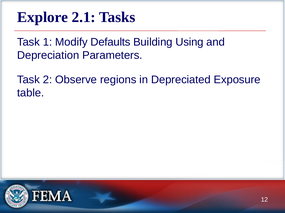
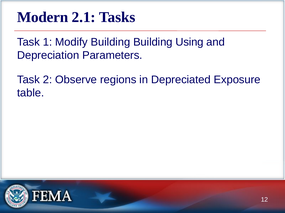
Explore: Explore -> Modern (43, 17)
Modify Defaults: Defaults -> Building (110, 42)
